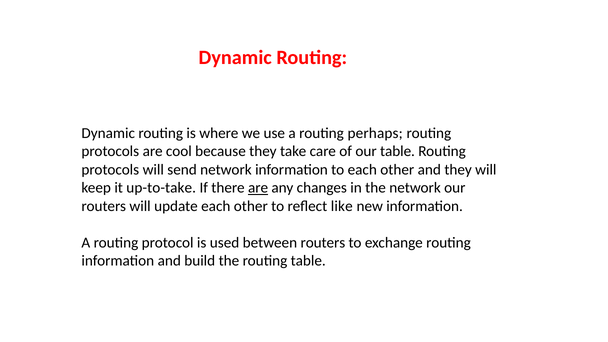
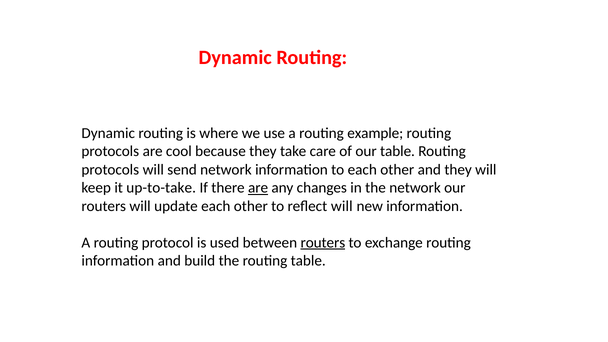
perhaps: perhaps -> example (375, 133)
reflect like: like -> will (342, 206)
routers underline: none -> present (323, 243)
